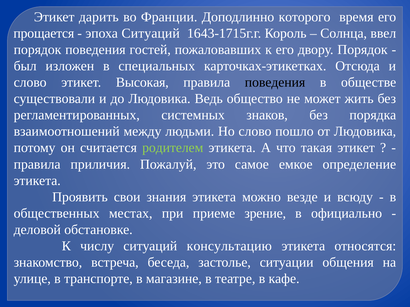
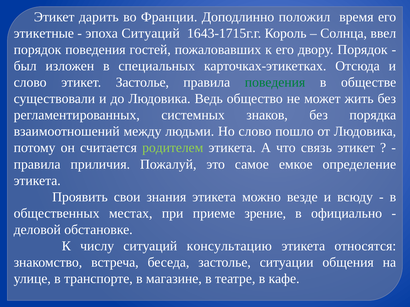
которого: которого -> положил (305, 17)
прощается: прощается -> этикетные (44, 33)
этикет Высокая: Высокая -> Застолье (142, 82)
поведения colour: black -> green (275, 82)
такая: такая -> связь (316, 148)
